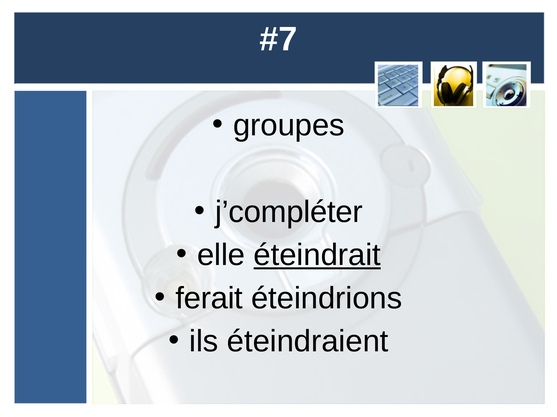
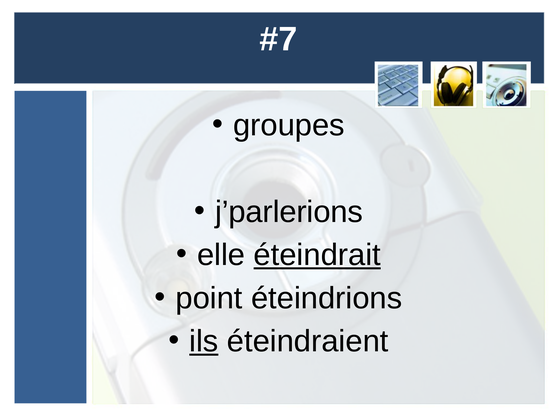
j’compléter: j’compléter -> j’parlerions (289, 212)
ferait: ferait -> point (209, 299)
ils underline: none -> present (204, 342)
